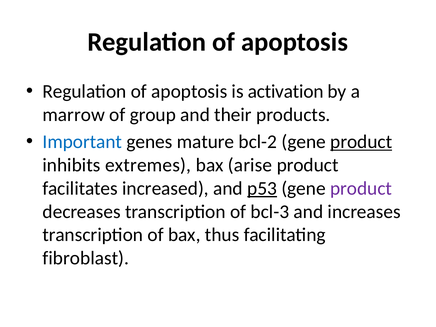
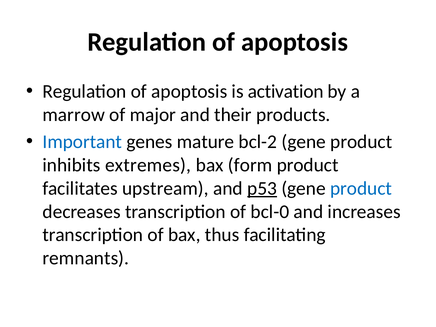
group: group -> major (153, 115)
product underline: present -> none (361, 142)
arise: arise -> form (250, 165)
increased: increased -> upstream (165, 188)
product colour: purple -> blue (361, 188)
bcl-3: bcl-3 -> bcl-0 (270, 212)
fibroblast: fibroblast -> remnants (86, 258)
